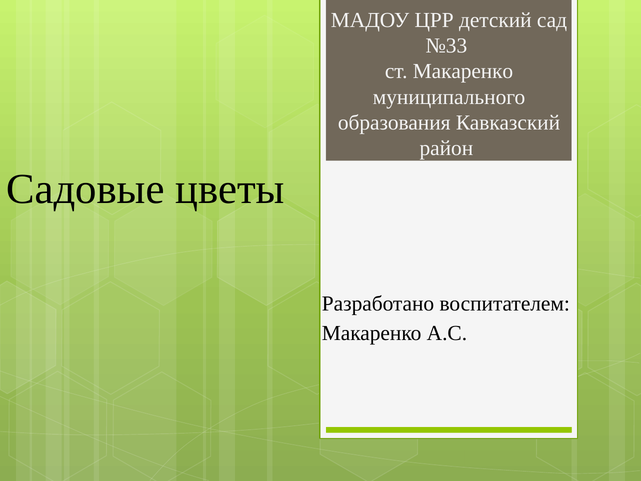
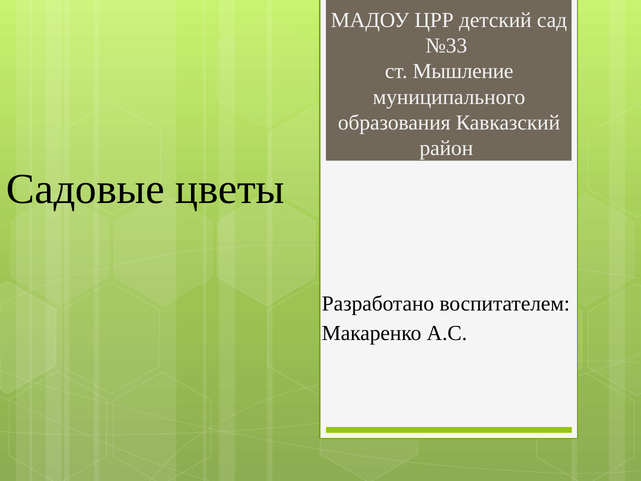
ст Макаренко: Макаренко -> Мышление (463, 71)
